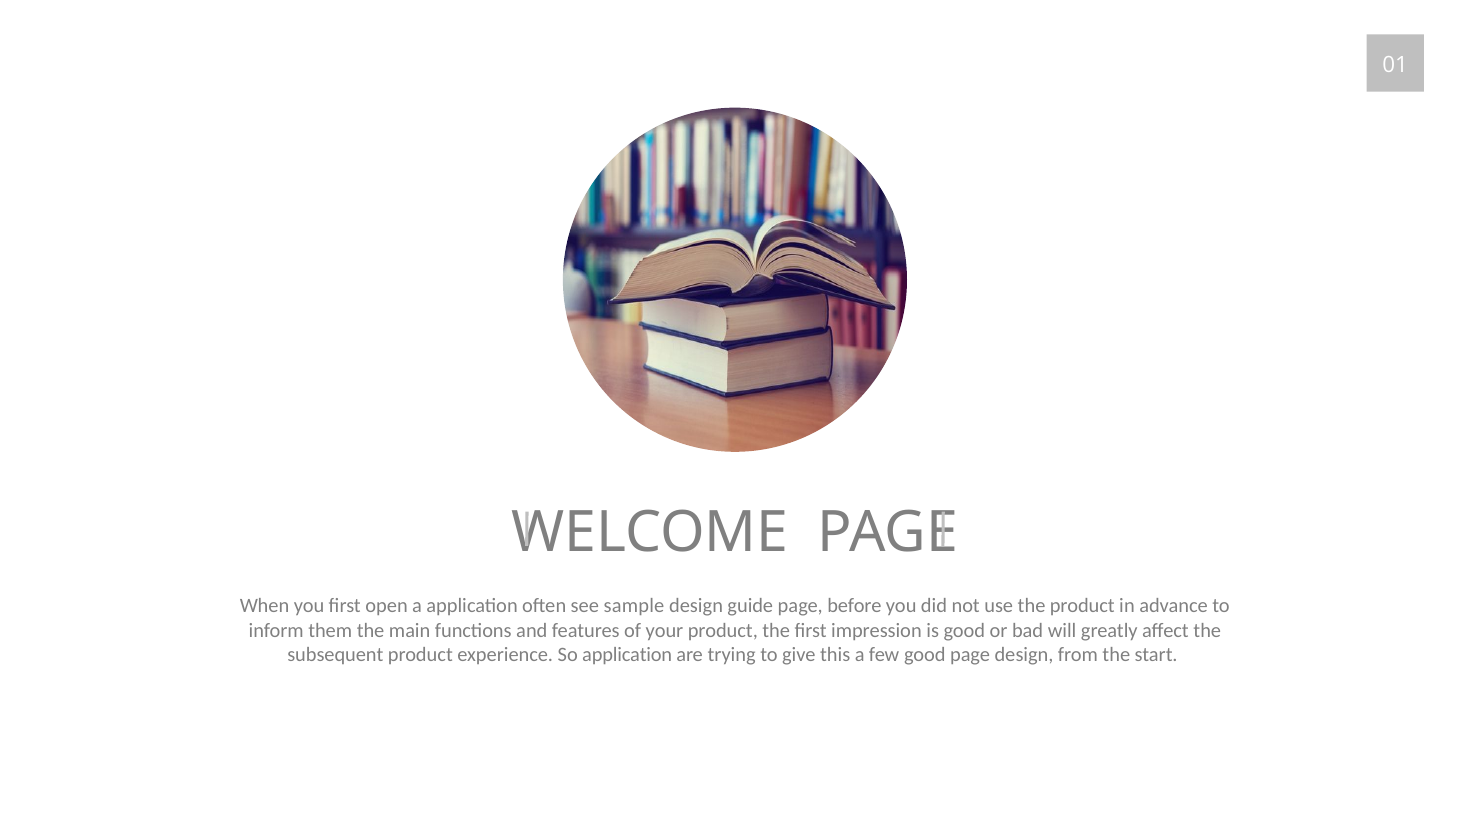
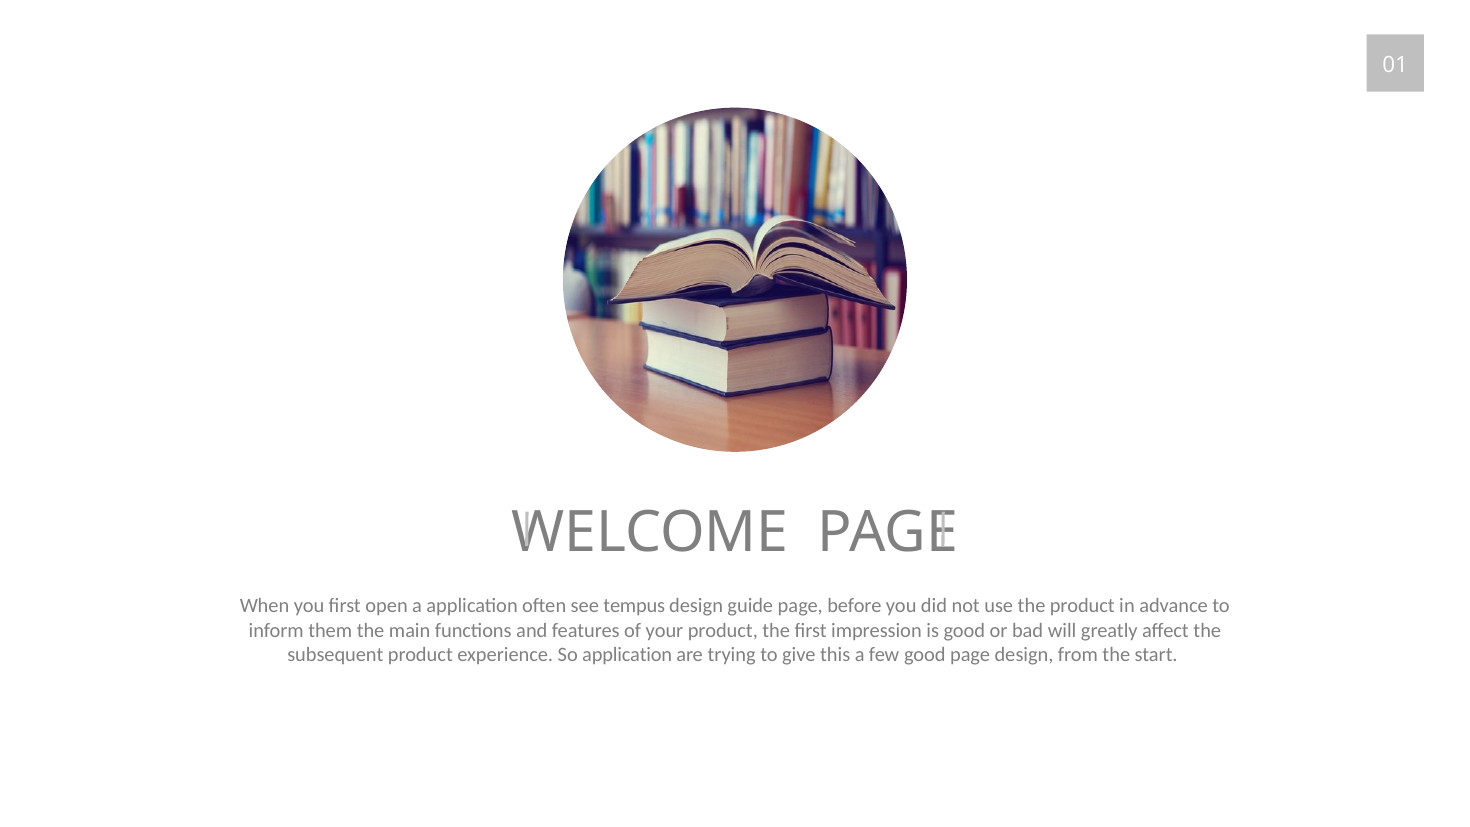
sample: sample -> tempus (634, 606)
